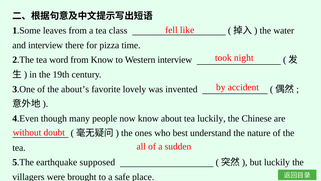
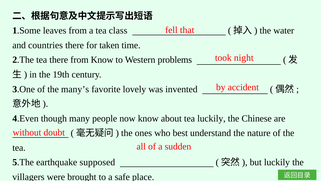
like: like -> that (187, 30)
and interview: interview -> countries (46, 45)
pizza: pizza -> taken (109, 45)
tea word: word -> there (59, 60)
Western interview: interview -> problems (175, 60)
about’s: about’s -> many’s (75, 89)
